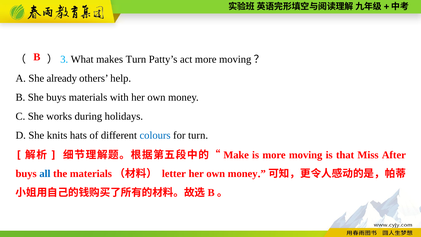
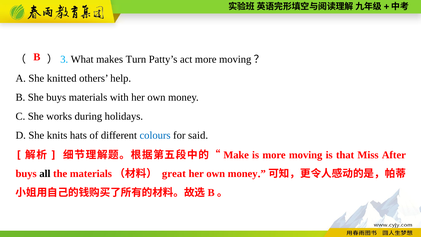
already: already -> knitted (62, 78)
for turn: turn -> said (198, 135)
all colour: blue -> black (45, 174)
letter: letter -> great (174, 174)
